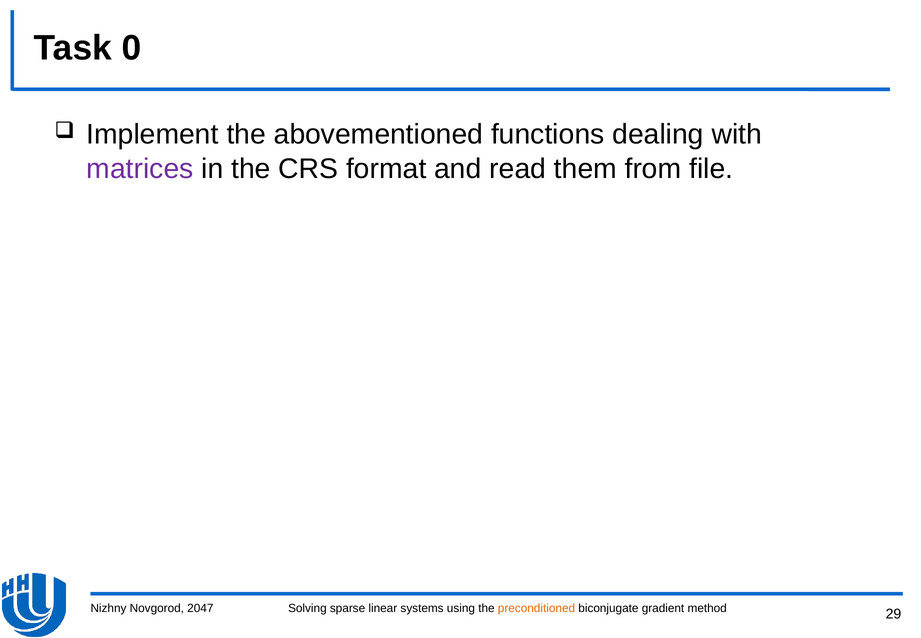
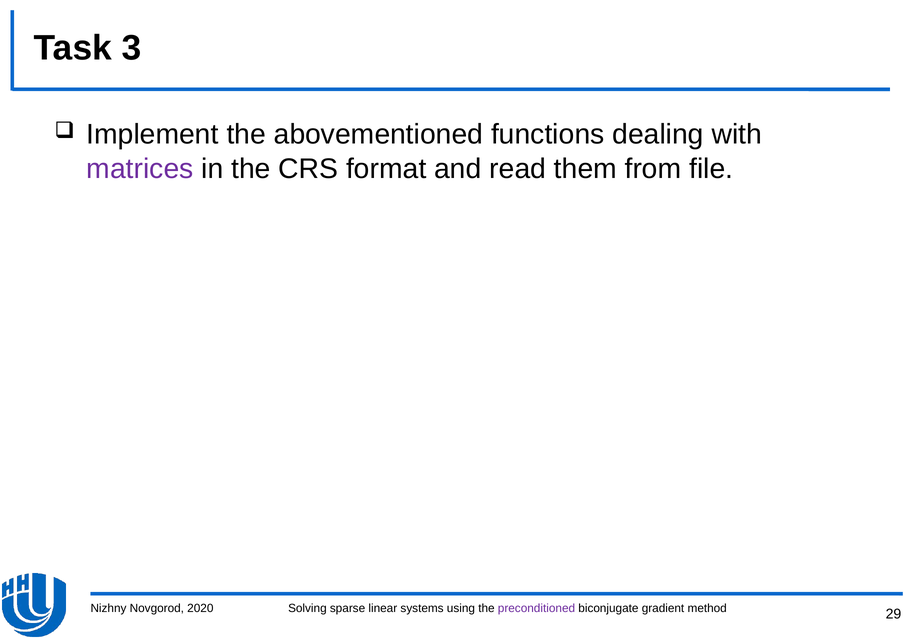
0: 0 -> 3 (132, 48)
2047: 2047 -> 2020 (200, 608)
preconditioned colour: orange -> purple (536, 608)
